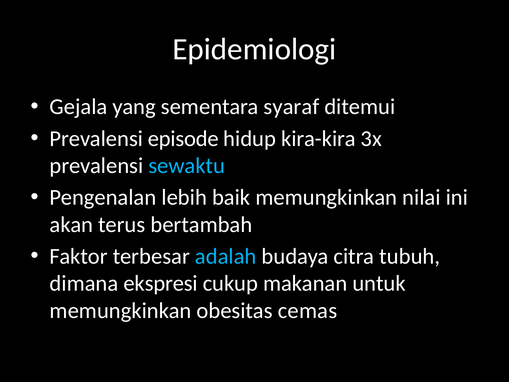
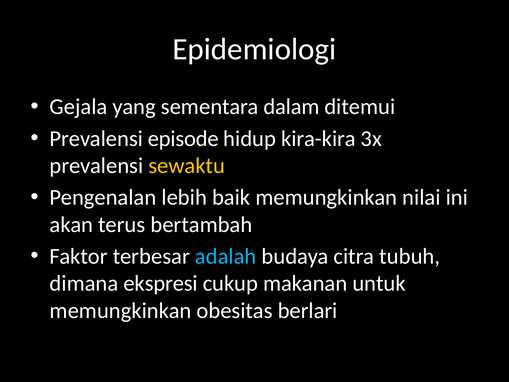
syaraf: syaraf -> dalam (292, 107)
sewaktu colour: light blue -> yellow (187, 166)
cemas: cemas -> berlari (308, 310)
